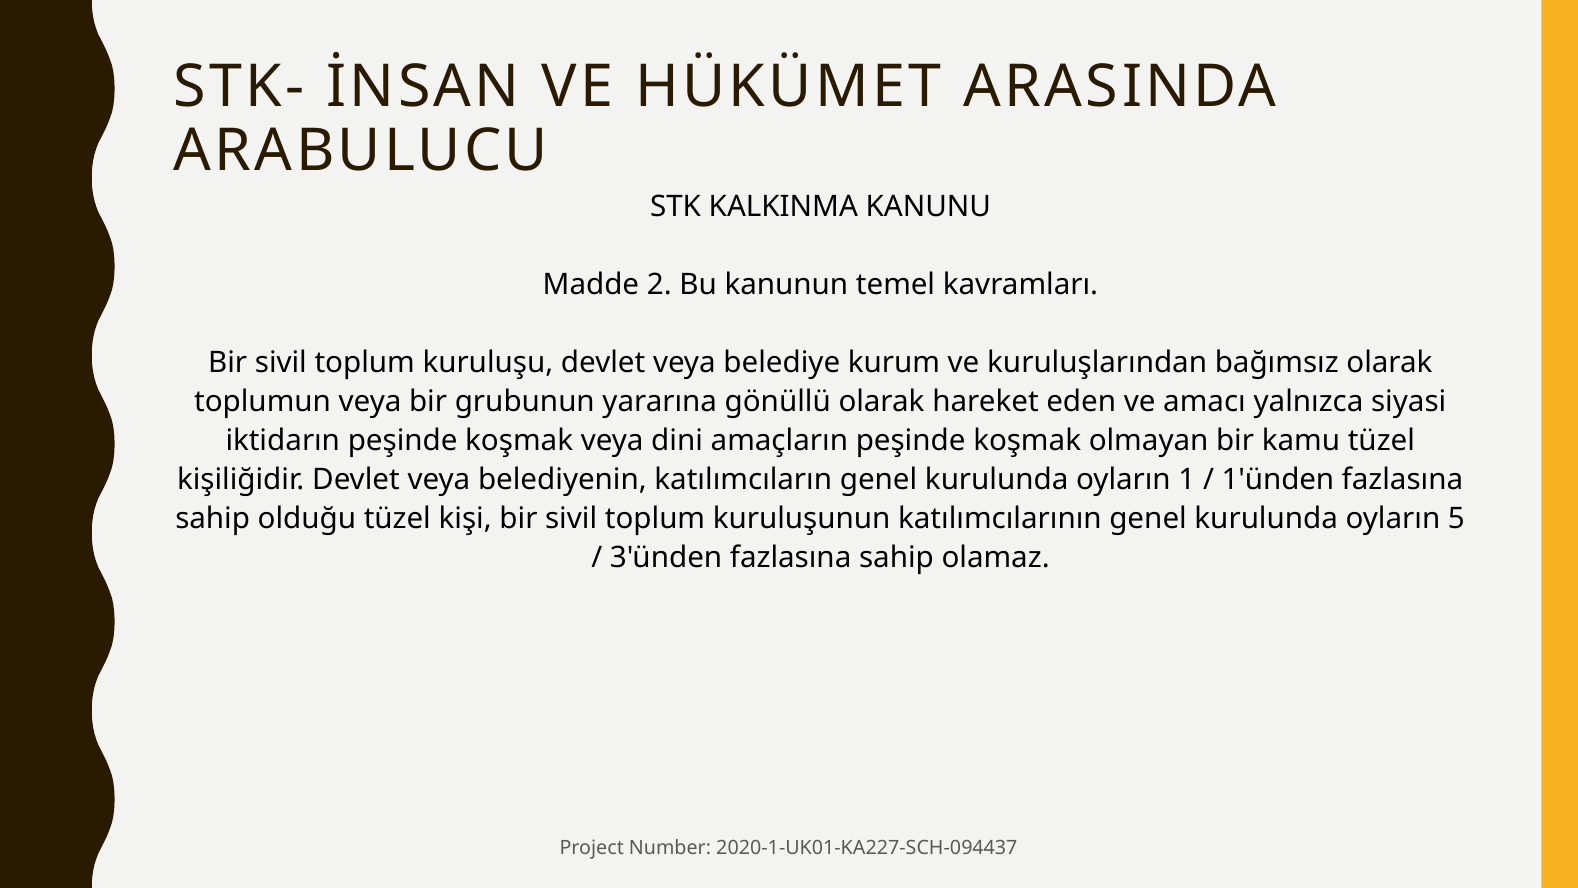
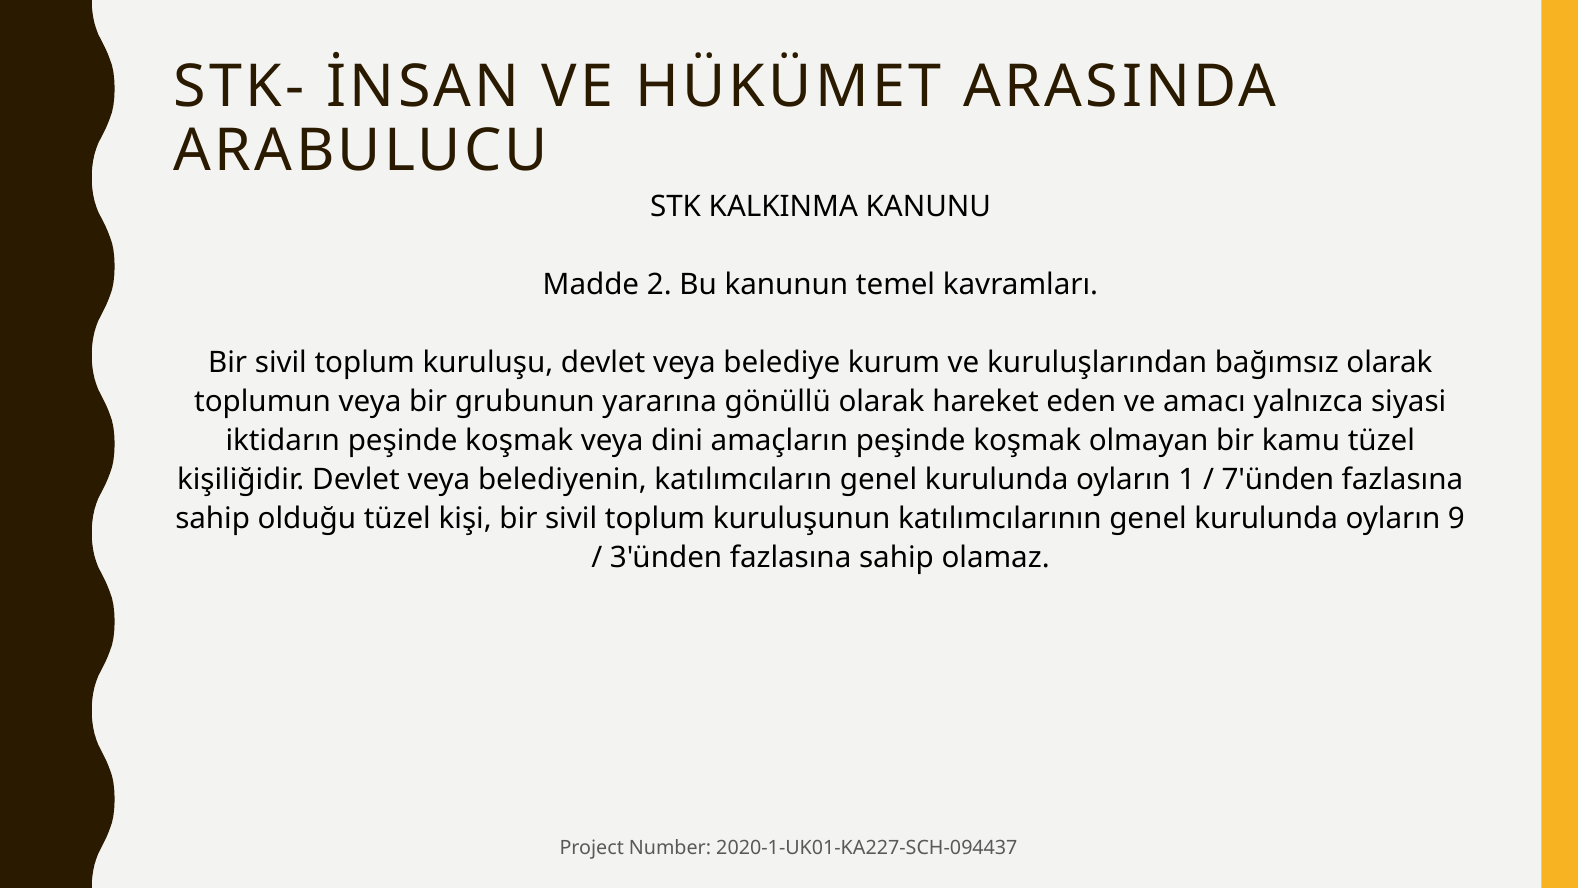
1'ünden: 1'ünden -> 7'ünden (1278, 480)
5: 5 -> 9 (1456, 519)
